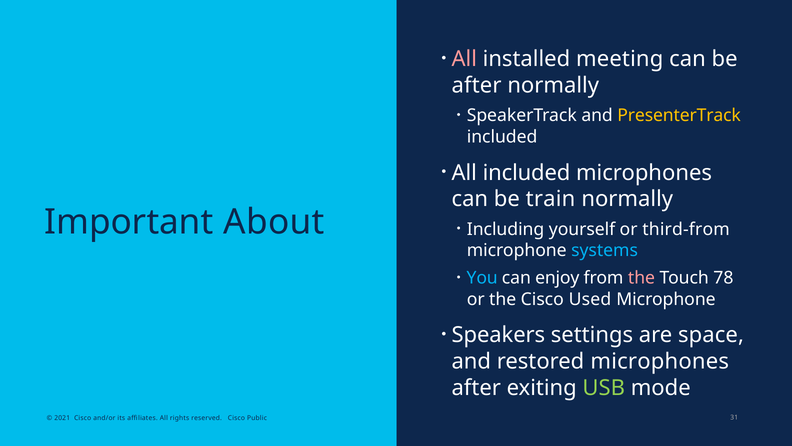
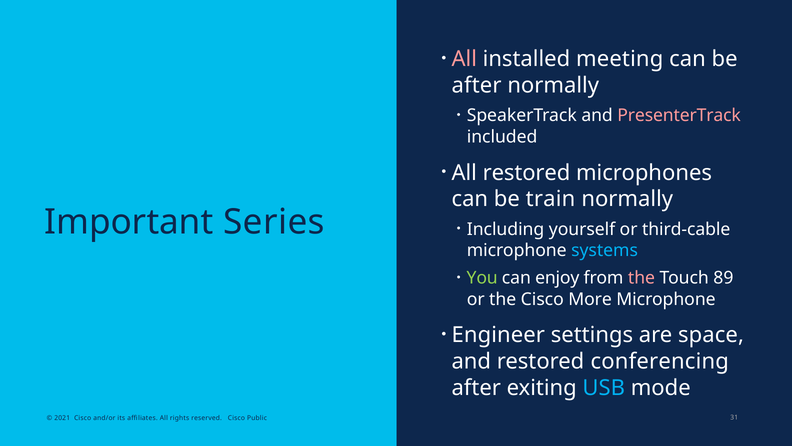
PresenterTrack colour: yellow -> pink (679, 116)
All included: included -> restored (527, 173)
About: About -> Series (274, 222)
third-from: third-from -> third-cable (686, 229)
You colour: light blue -> light green (482, 278)
78: 78 -> 89 (723, 278)
Used: Used -> More (590, 299)
Speakers: Speakers -> Engineer (498, 335)
restored microphones: microphones -> conferencing (660, 361)
USB colour: light green -> light blue (604, 388)
